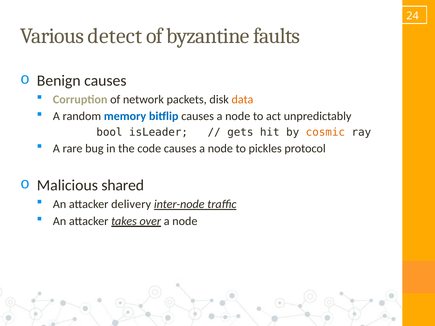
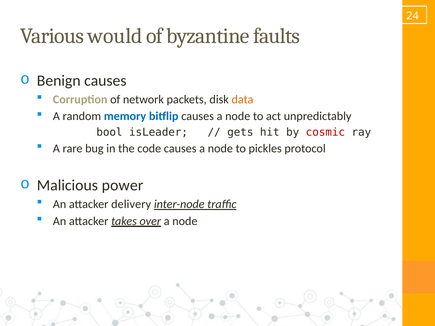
detect: detect -> would (115, 36)
cosmic colour: orange -> red (325, 132)
shared: shared -> power (123, 186)
